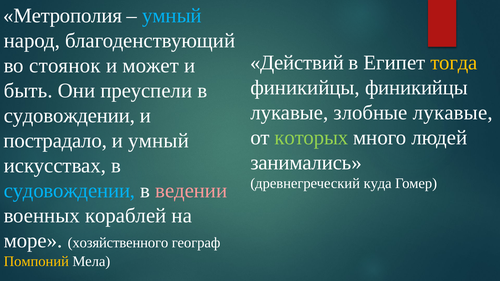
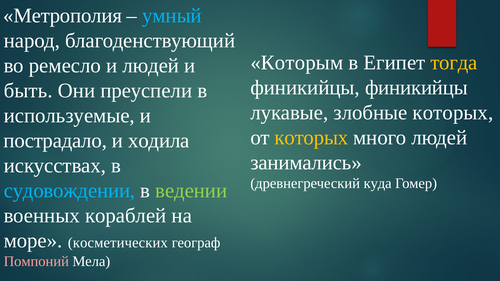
Действий: Действий -> Которым (297, 63)
стоянок: стоянок -> ремесло (65, 66)
и может: может -> людей (151, 66)
злобные лукавые: лукавые -> которых (453, 113)
судовождении: судовождении -> используемые (69, 116)
которых colour: light green -> yellow (311, 138)
и умный: умный -> ходила (159, 141)
ведении colour: pink -> light green (191, 191)
хозяйственного: хозяйственного -> косметических (118, 243)
Помпоний colour: yellow -> pink (36, 262)
